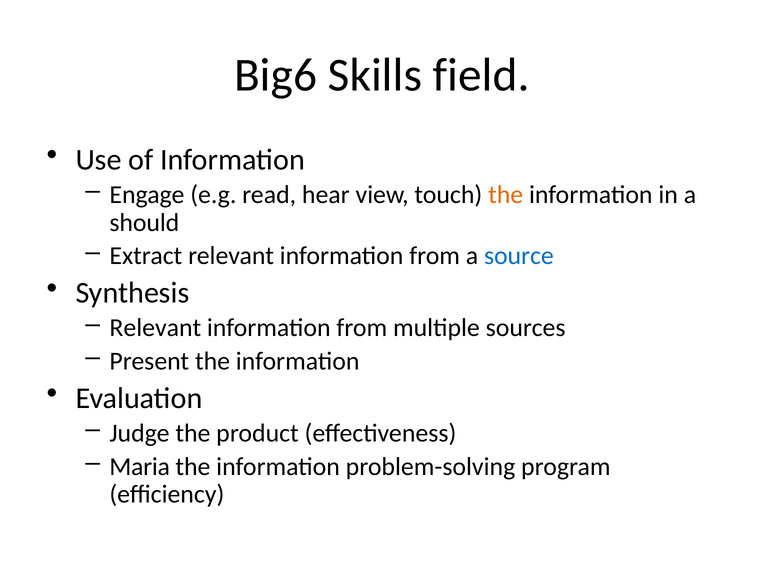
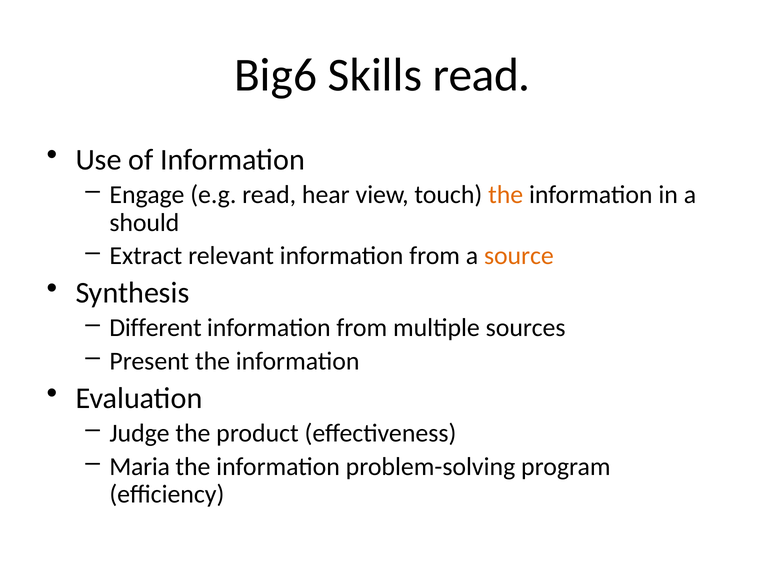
Skills field: field -> read (482, 75)
source colour: blue -> orange (519, 256)
Relevant: Relevant -> Different (155, 328)
